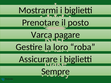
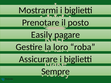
Varca: Varca -> Easily (42, 35)
